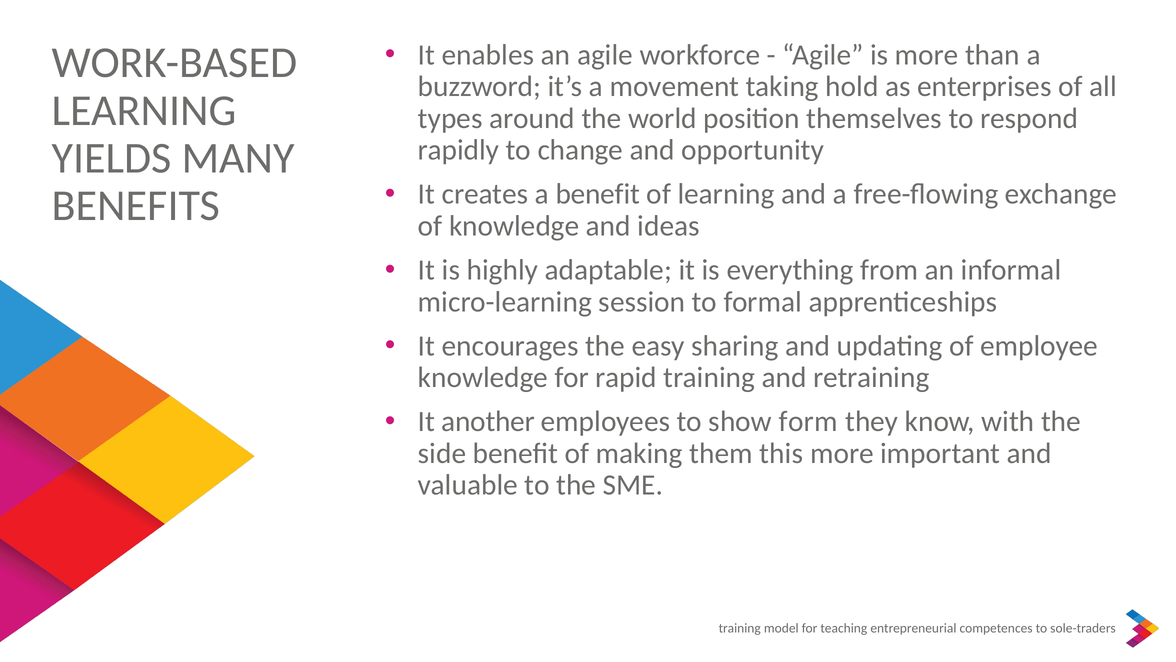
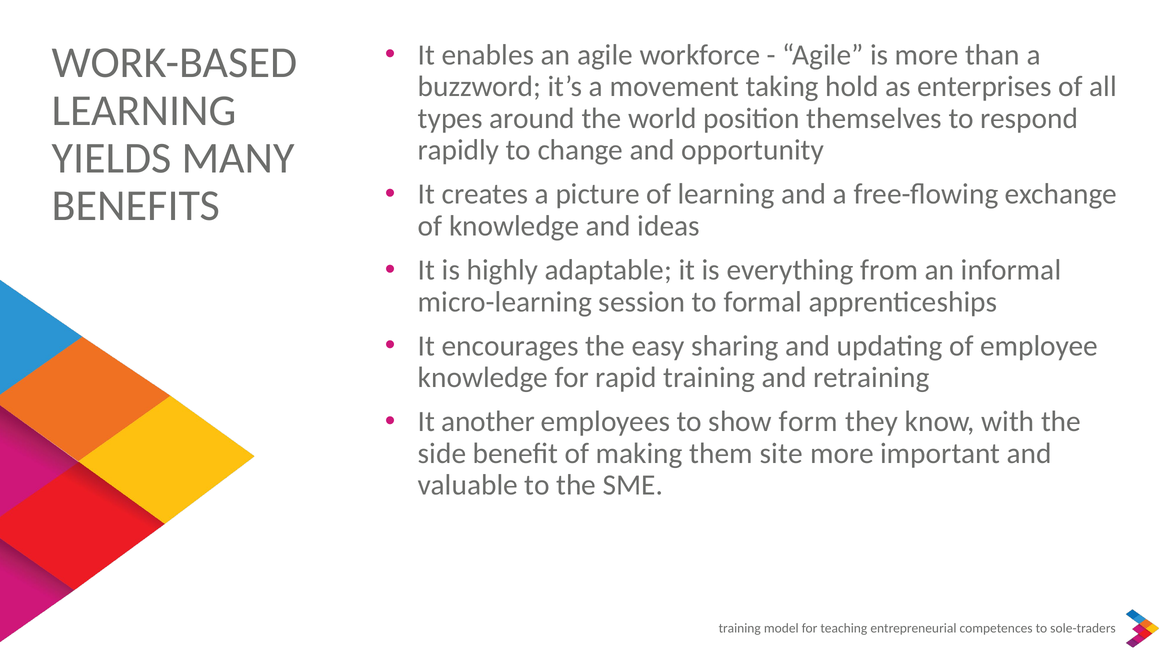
a benefit: benefit -> picture (598, 194)
this: this -> site (781, 453)
